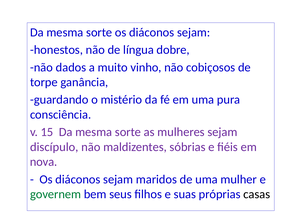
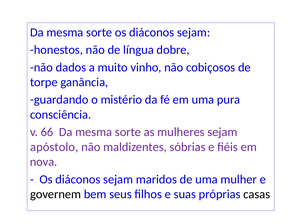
15: 15 -> 66 (47, 132)
discípulo: discípulo -> apóstolo (54, 147)
governem colour: green -> black (56, 194)
